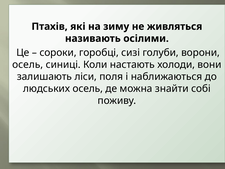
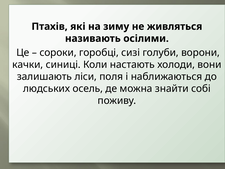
осель: осель -> качки (28, 64)
